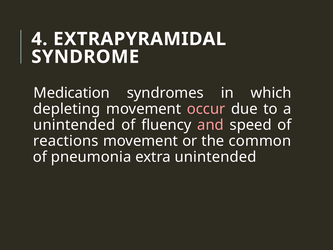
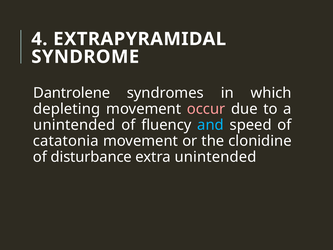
Medication: Medication -> Dantrolene (72, 93)
and colour: pink -> light blue (211, 125)
reactions: reactions -> catatonia (66, 141)
common: common -> clonidine (260, 141)
pneumonia: pneumonia -> disturbance (91, 157)
